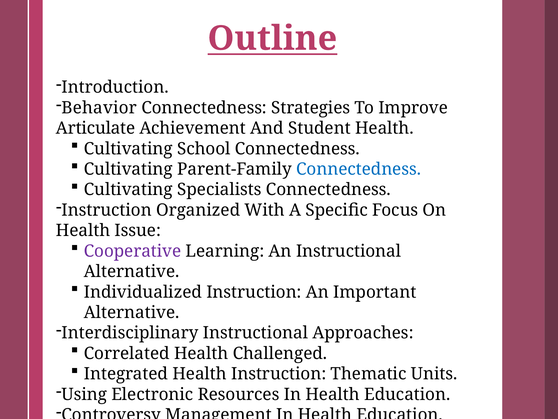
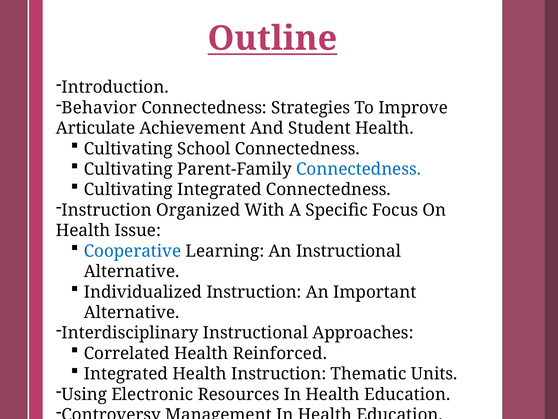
Cultivating Specialists: Specialists -> Integrated (219, 189)
Cooperative colour: purple -> blue (133, 251)
Challenged: Challenged -> Reinforced (280, 353)
